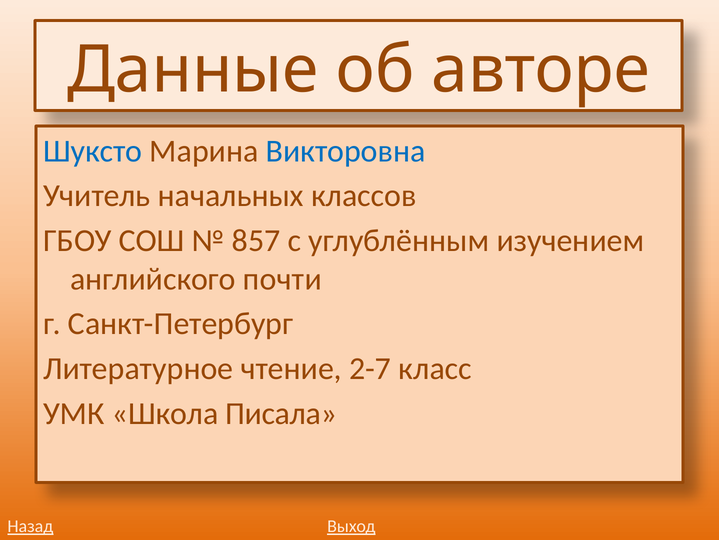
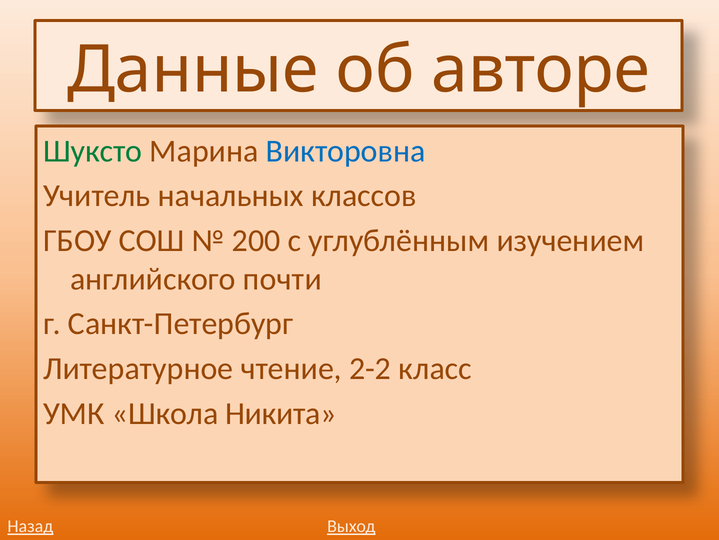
Шуксто colour: blue -> green (93, 151)
857: 857 -> 200 (256, 240)
2-7: 2-7 -> 2-2 (370, 368)
Писала: Писала -> Никита (281, 413)
